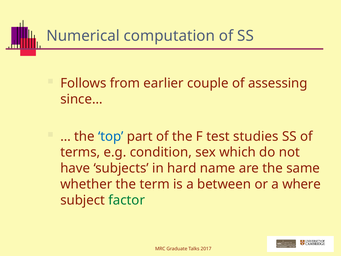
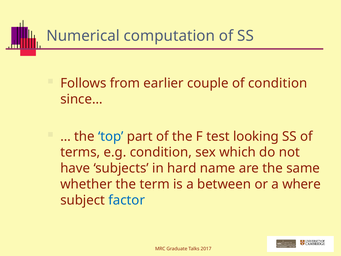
of assessing: assessing -> condition (278, 83)
studies: studies -> looking (256, 136)
factor colour: green -> blue (127, 200)
